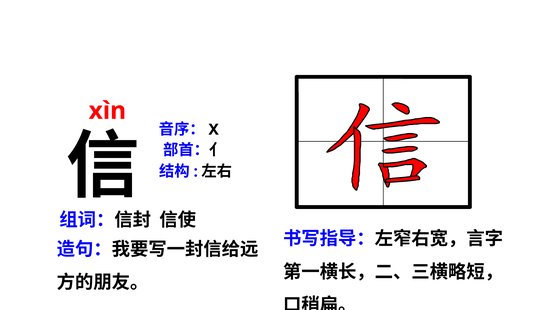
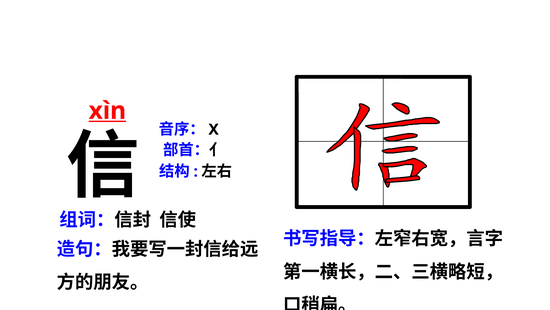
xìn underline: none -> present (107, 111)
